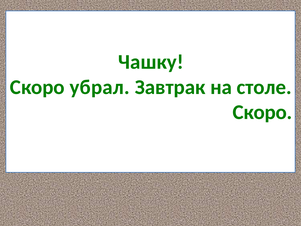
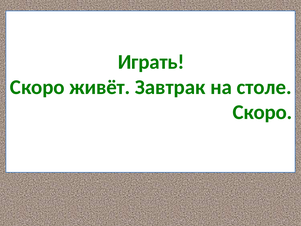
Чашку: Чашку -> Играть (151, 62)
убрал: убрал -> живёт (100, 87)
